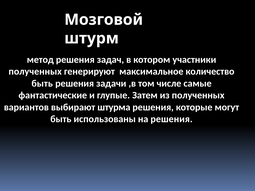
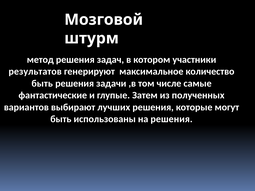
полученных: полученных -> результатов (35, 72)
штурма: штурма -> лучших (114, 107)
